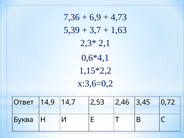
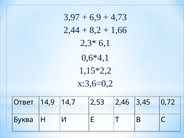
7,36: 7,36 -> 3,97 (72, 17)
5,39: 5,39 -> 2,44 (72, 30)
3,7: 3,7 -> 8,2 (95, 30)
1,63: 1,63 -> 1,66 (119, 30)
2,1: 2,1 -> 6,1 (104, 43)
